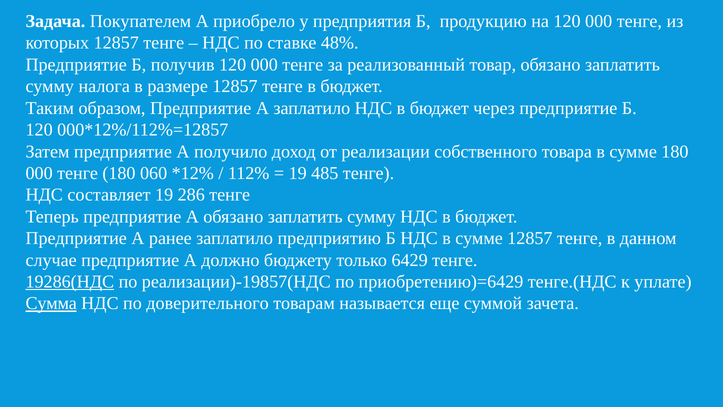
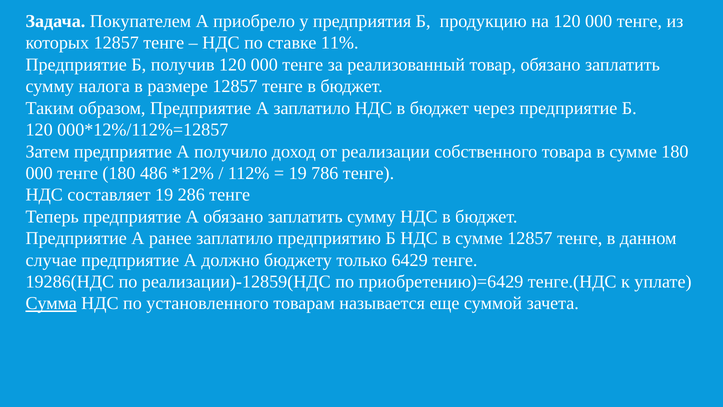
48%: 48% -> 11% (340, 43)
060: 060 -> 486 (154, 173)
485: 485 -> 786 (325, 173)
19286(НДС underline: present -> none (70, 282)
реализации)-19857(НДС: реализации)-19857(НДС -> реализации)-12859(НДС (236, 282)
доверительного: доверительного -> установленного (208, 303)
